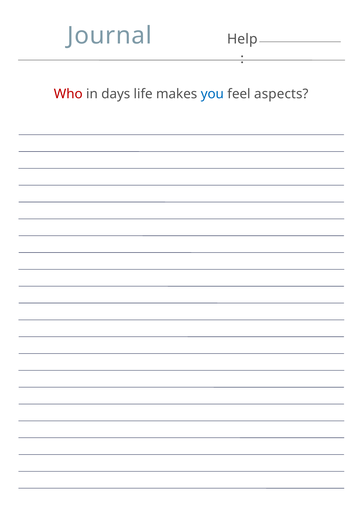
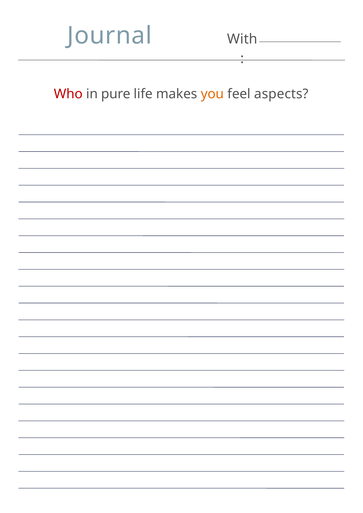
Help: Help -> With (242, 39)
days: days -> pure (116, 94)
you colour: blue -> orange (212, 94)
